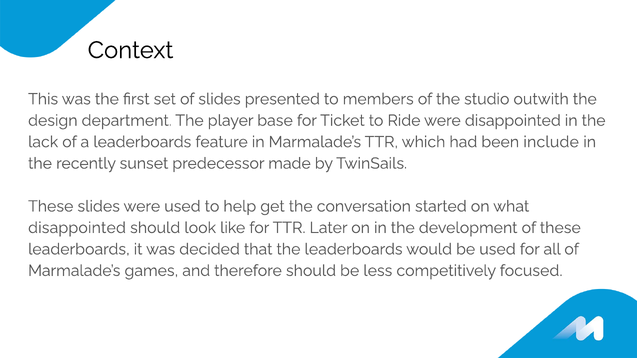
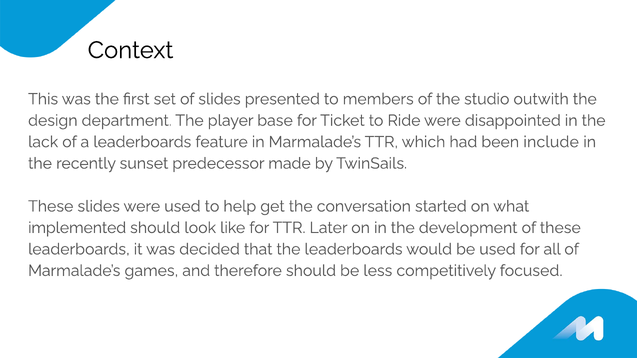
disappointed: disappointed -> implemented (77, 228)
